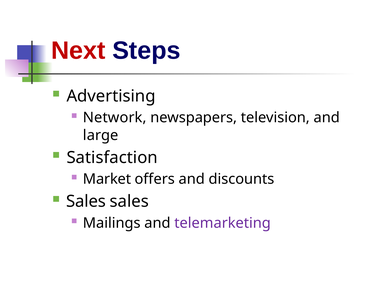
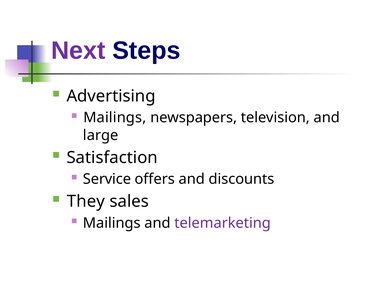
Next colour: red -> purple (78, 51)
Network: Network -> Mailings (115, 118)
Market: Market -> Service (107, 179)
Sales: Sales -> They (86, 201)
